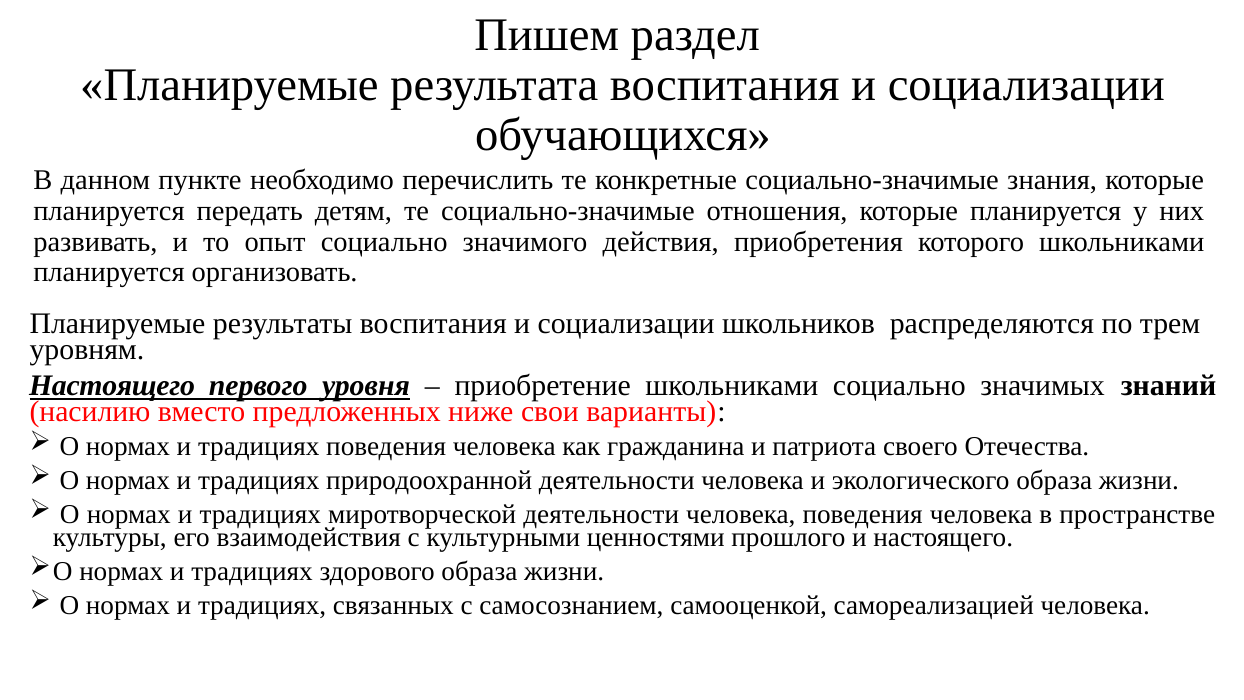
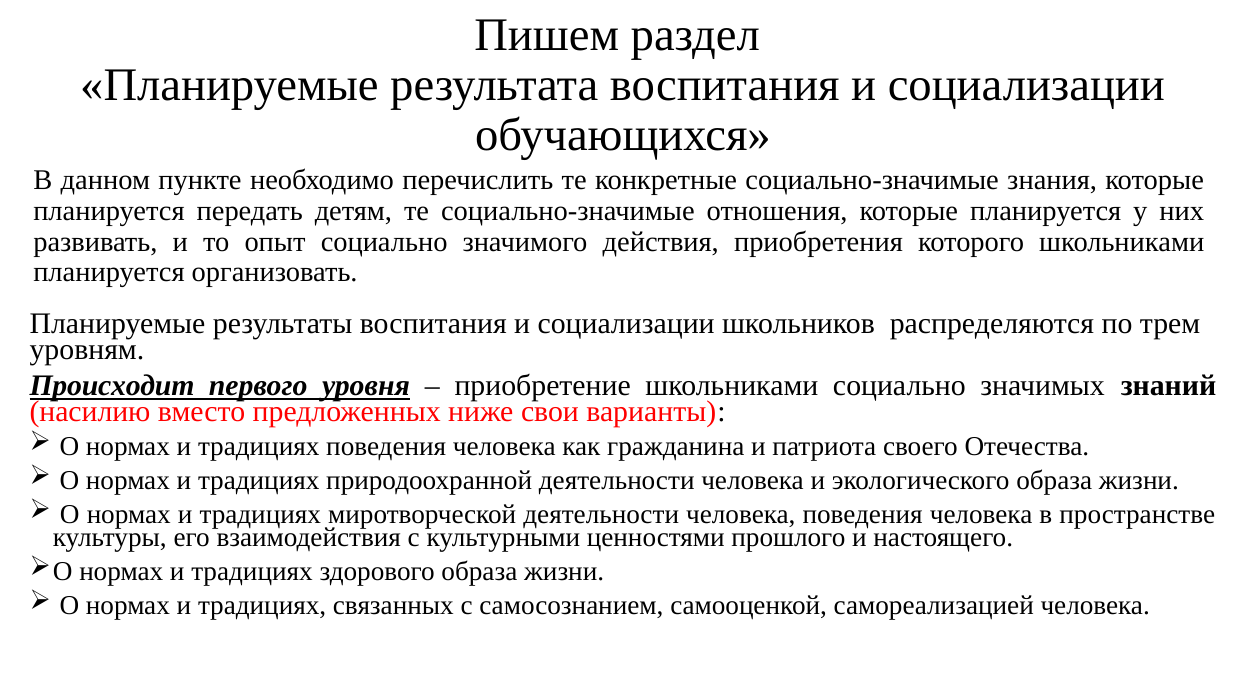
Настоящего: Настоящего -> Происходит (112, 385)
